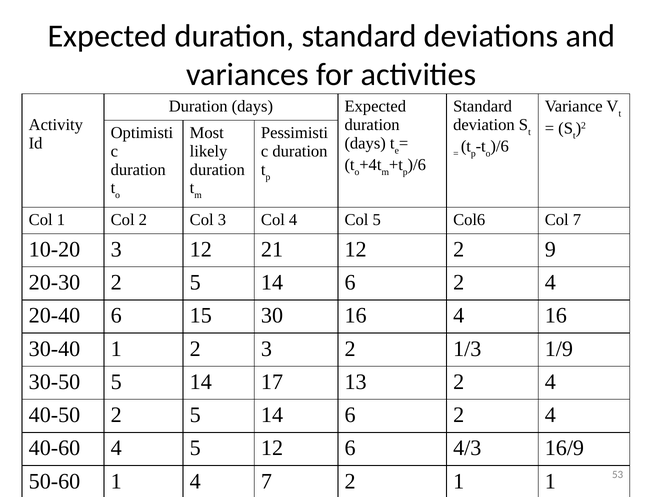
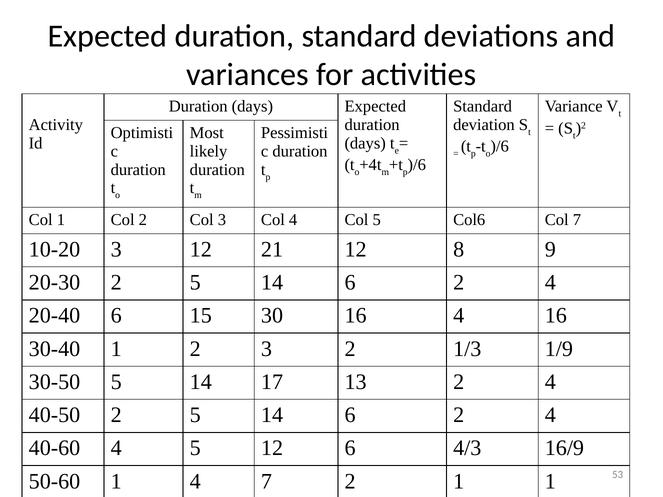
12 2: 2 -> 8 (459, 249)
